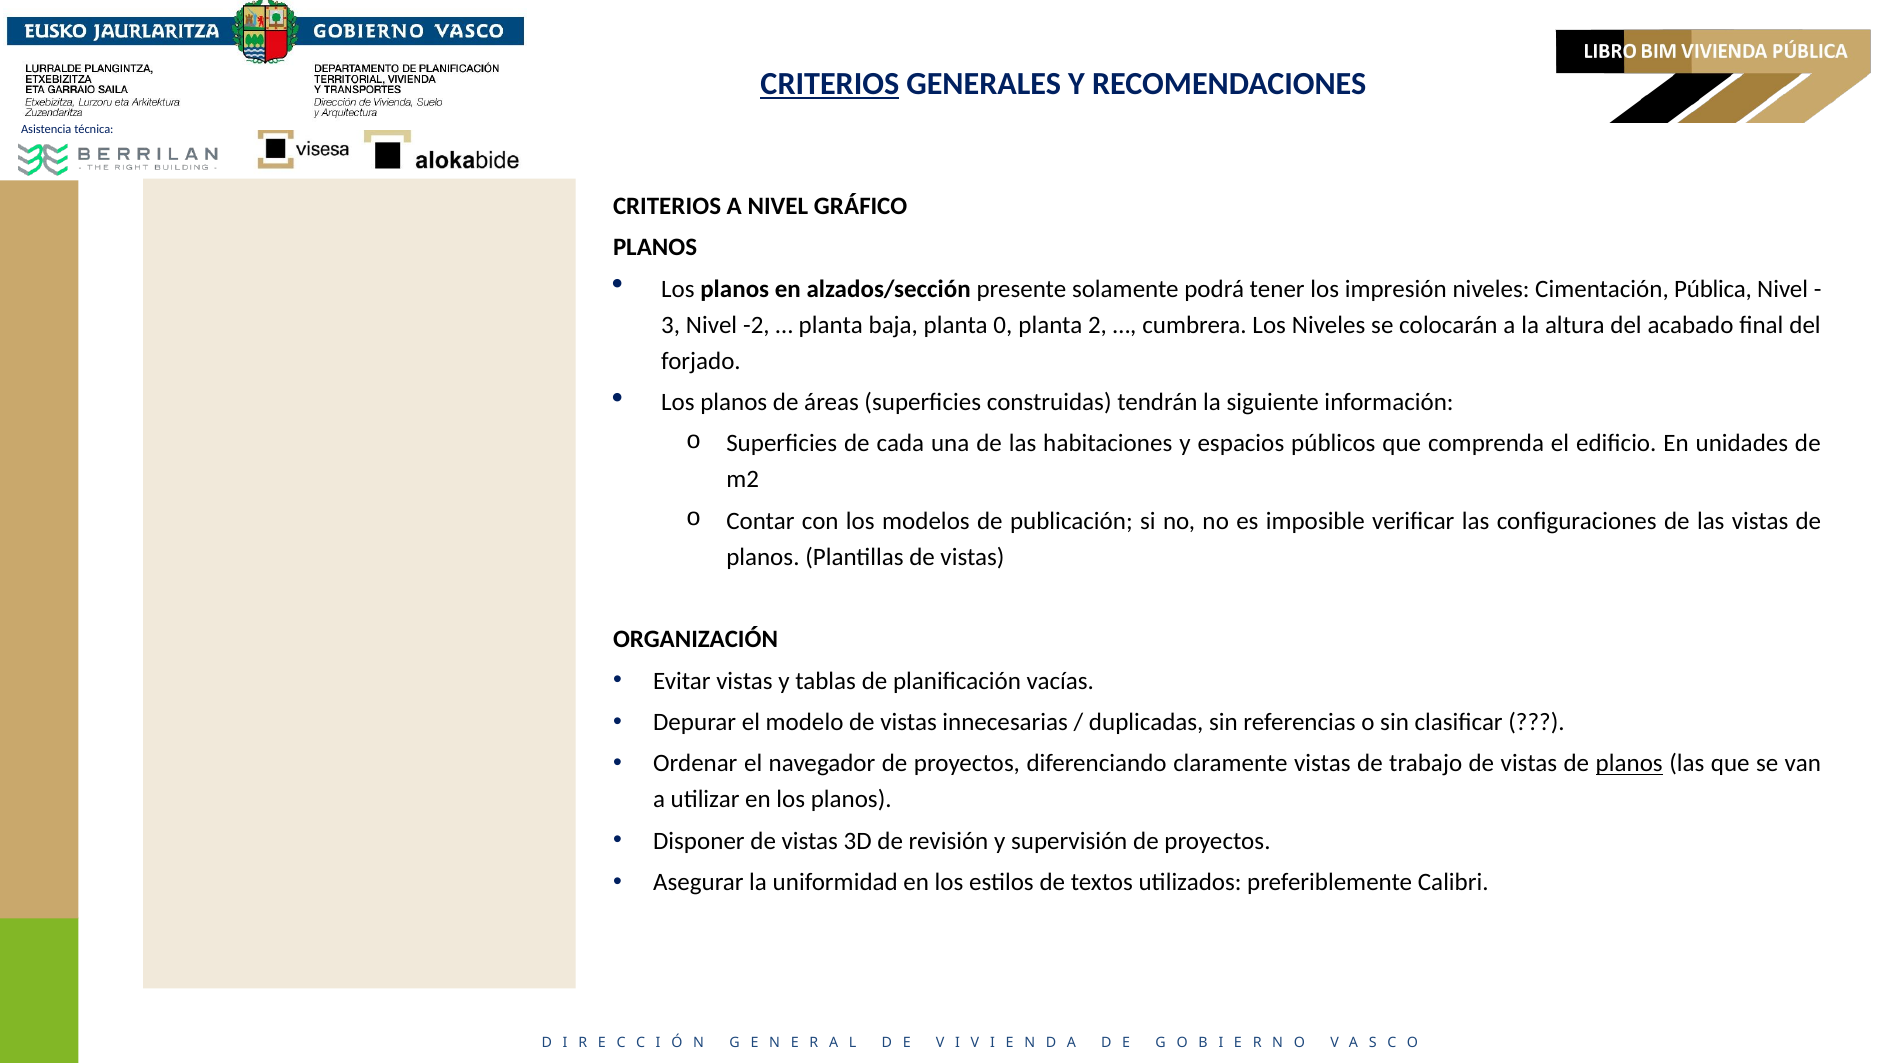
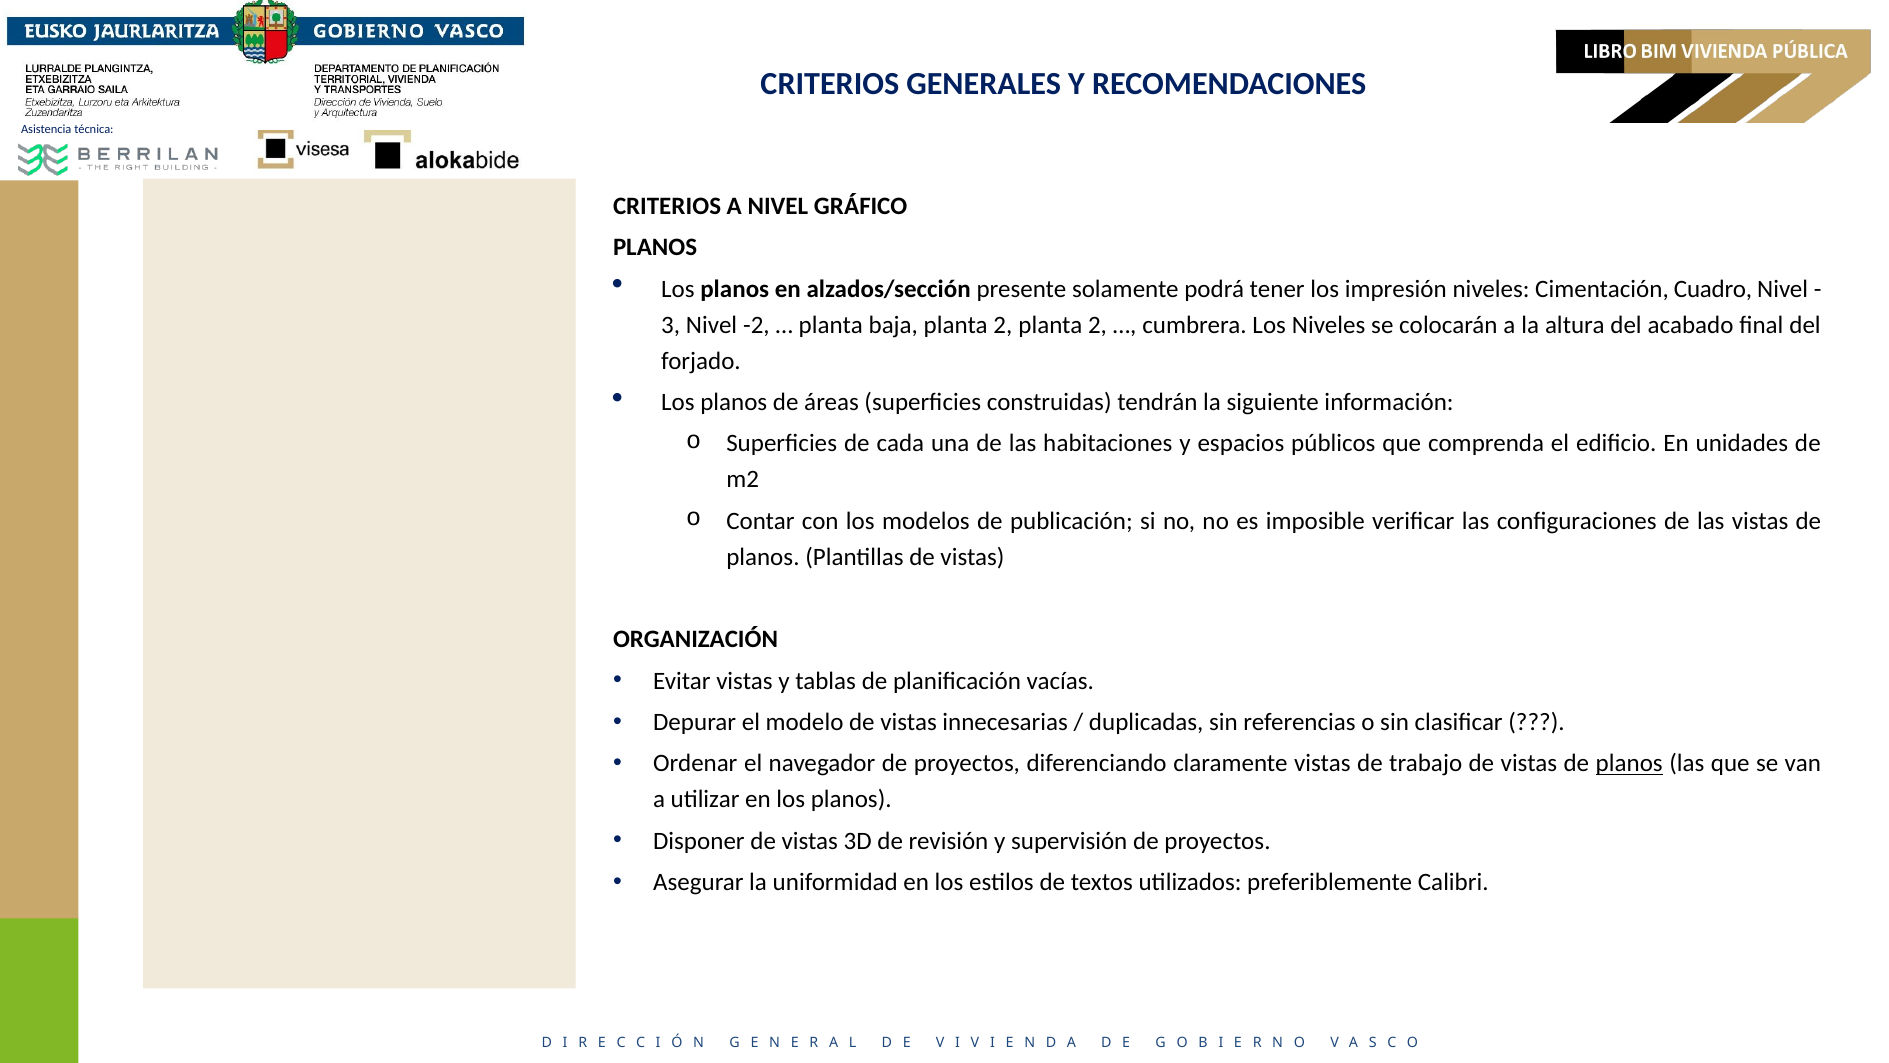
CRITERIOS underline: present -> none (830, 84)
Pública: Pública -> Cuadro (1713, 289)
baja planta 0: 0 -> 2 (1003, 325)
